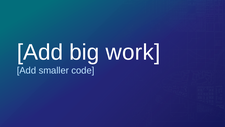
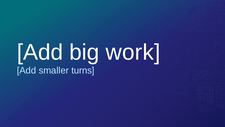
code: code -> turns (83, 70)
